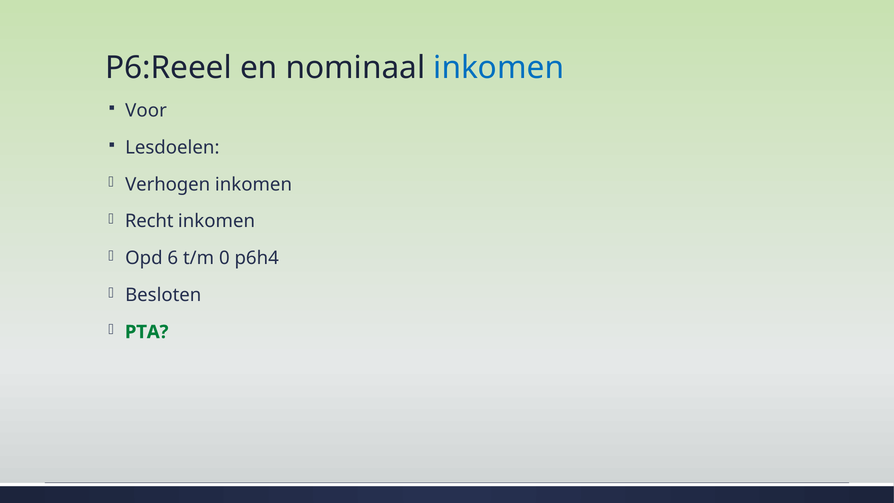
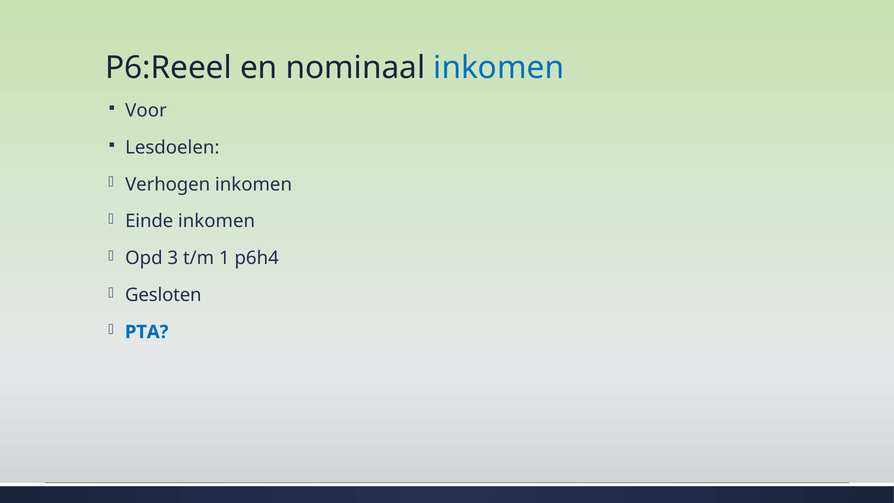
Recht: Recht -> Einde (149, 221)
6: 6 -> 3 (173, 258)
0: 0 -> 1 (224, 258)
Besloten: Besloten -> Gesloten (163, 295)
PTA colour: green -> blue (147, 332)
